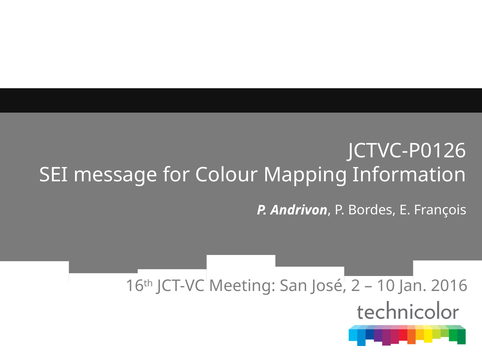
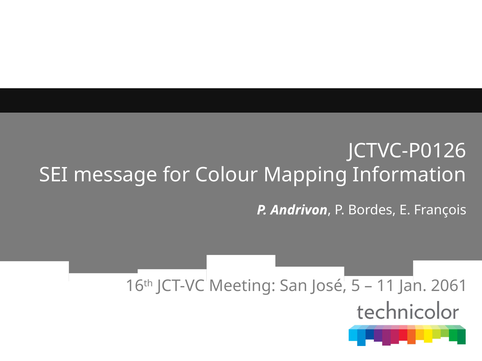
2: 2 -> 5 (356, 286)
10: 10 -> 11 (386, 286)
2016: 2016 -> 2061 (449, 286)
